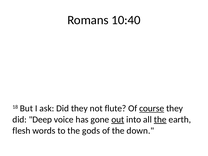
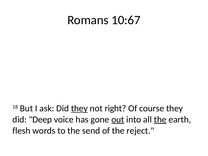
10:40: 10:40 -> 10:67 (126, 20)
they underline: none -> present (79, 108)
flute: flute -> right (115, 108)
course underline: present -> none (152, 108)
gods: gods -> send (91, 131)
down: down -> reject (140, 131)
